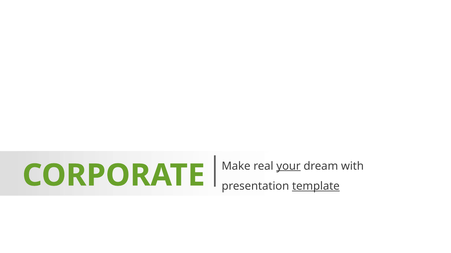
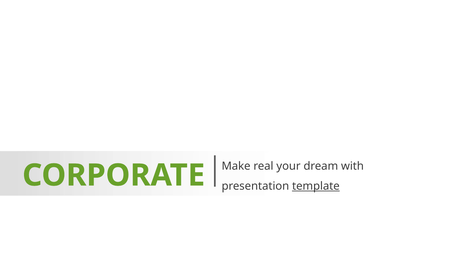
your underline: present -> none (289, 166)
